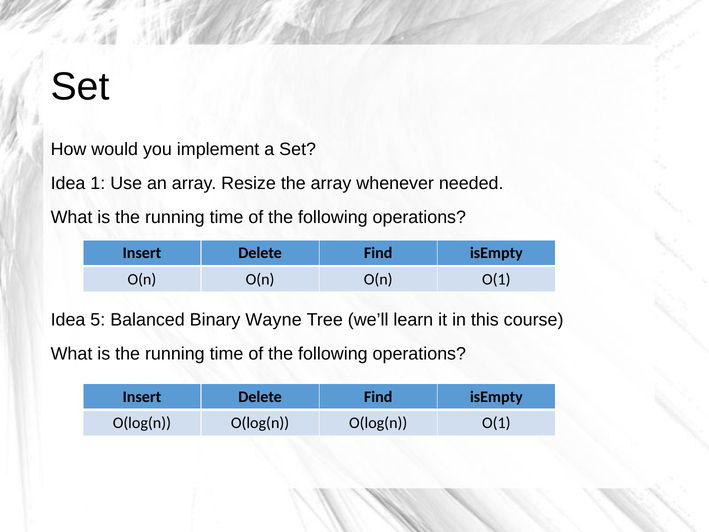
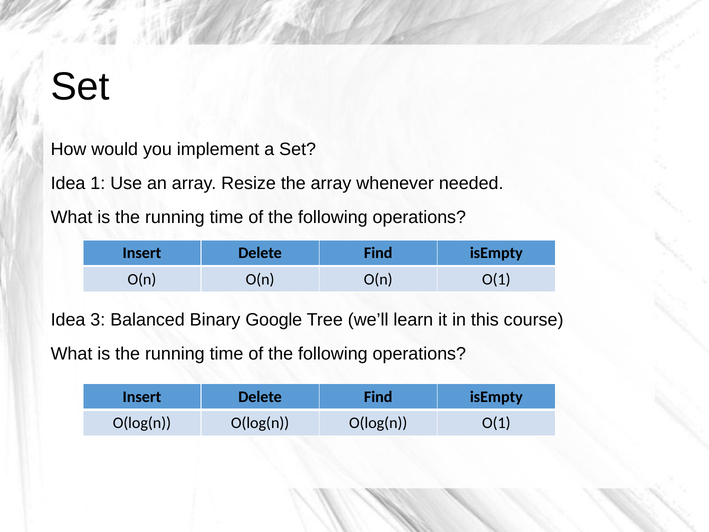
5: 5 -> 3 (98, 319)
Wayne: Wayne -> Google (274, 319)
